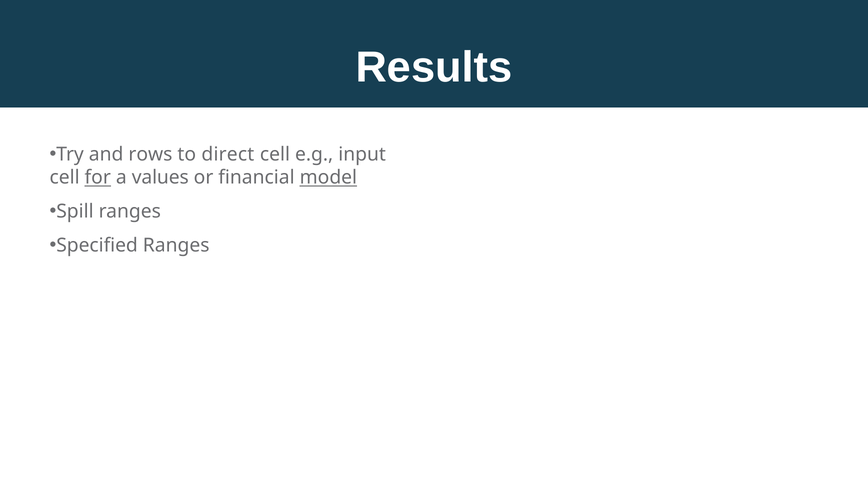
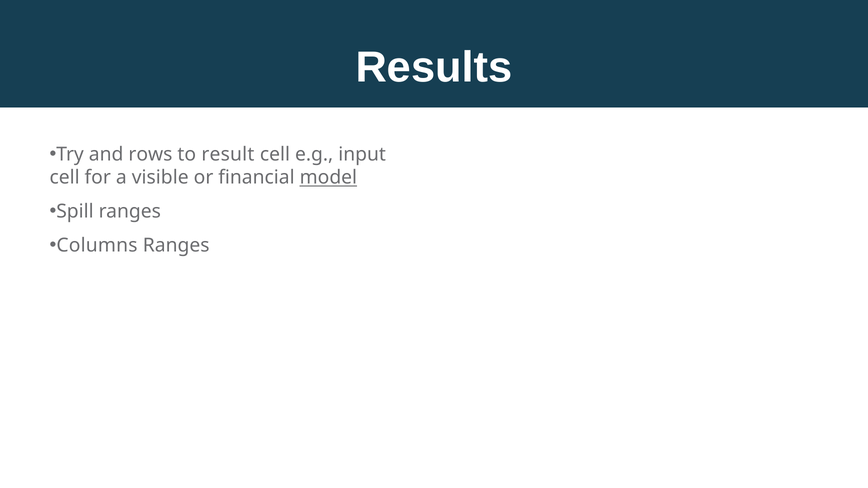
direct: direct -> result (228, 155)
for underline: present -> none (98, 178)
values: values -> visible (160, 178)
Specified: Specified -> Columns (97, 246)
